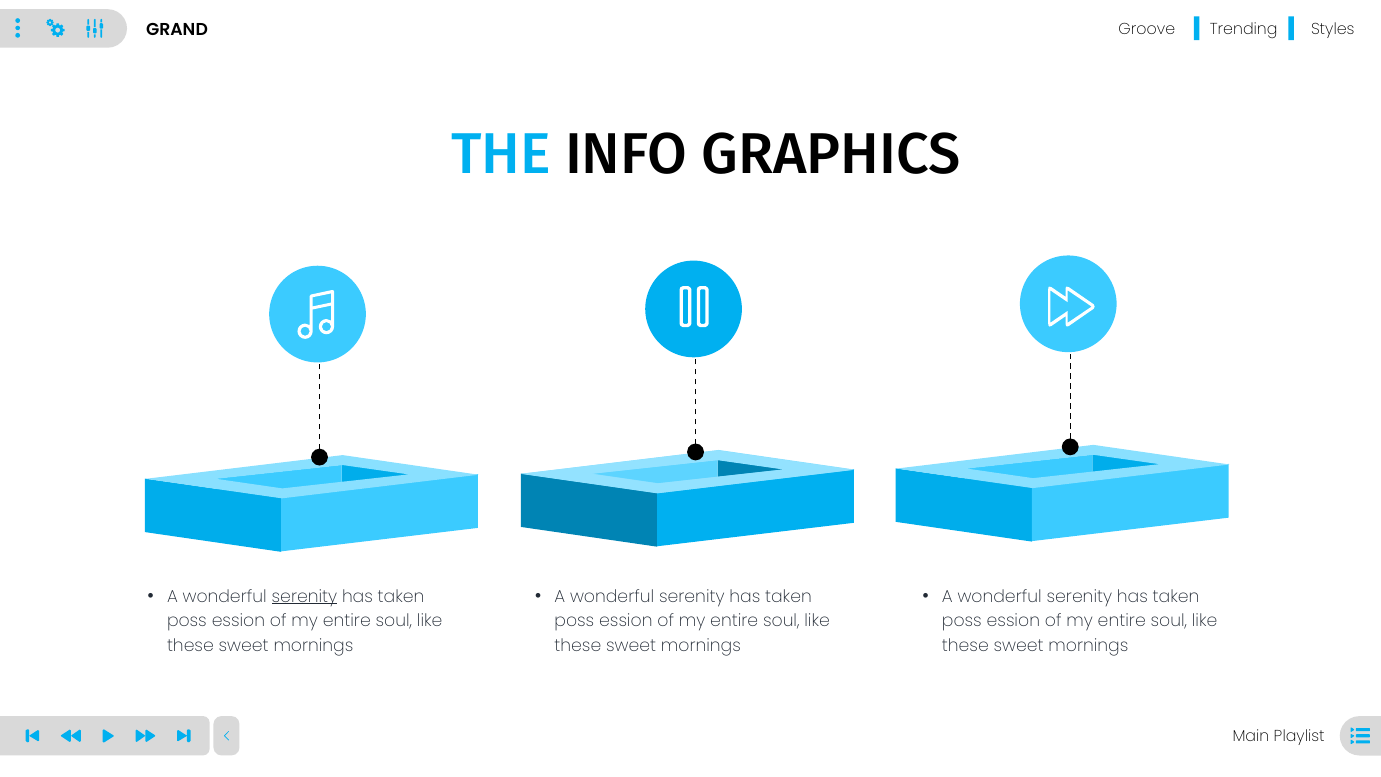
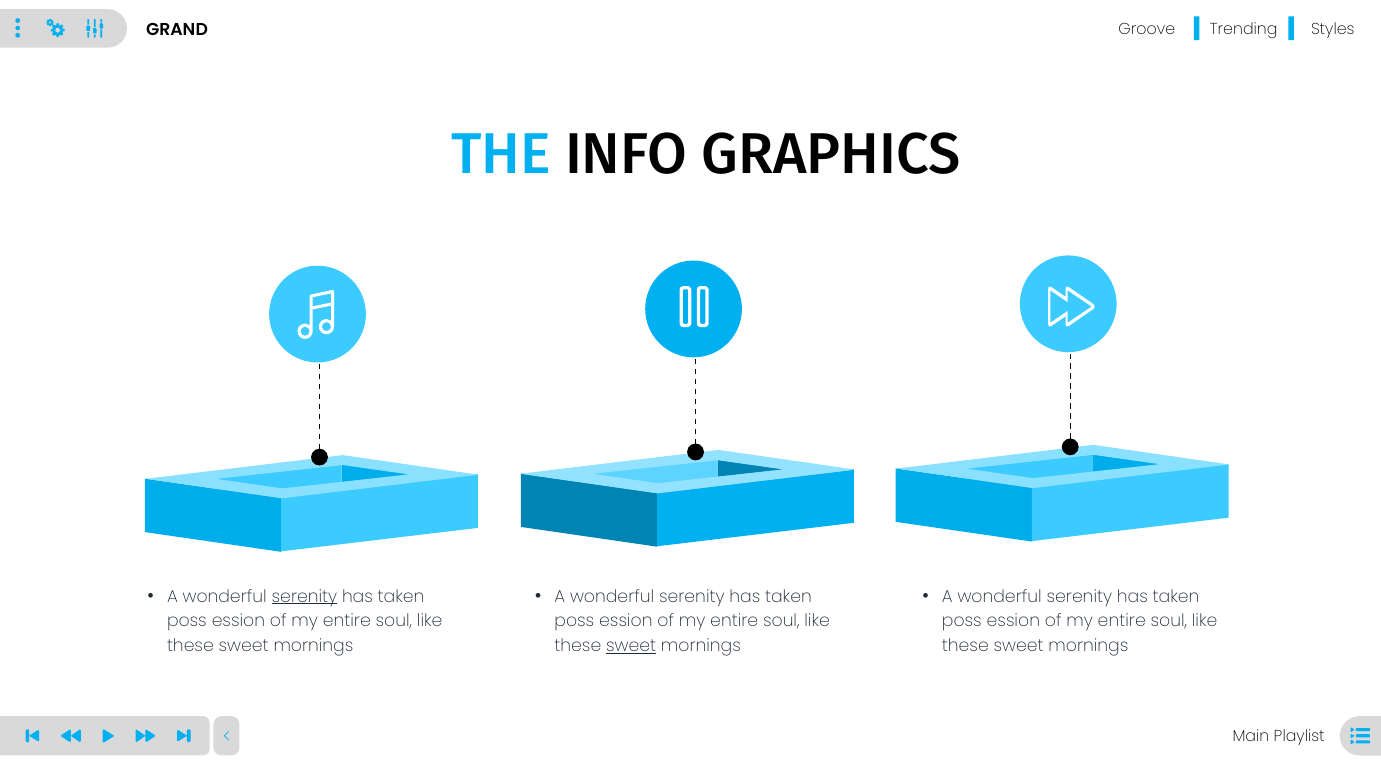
sweet underline: none -> present (631, 646)
